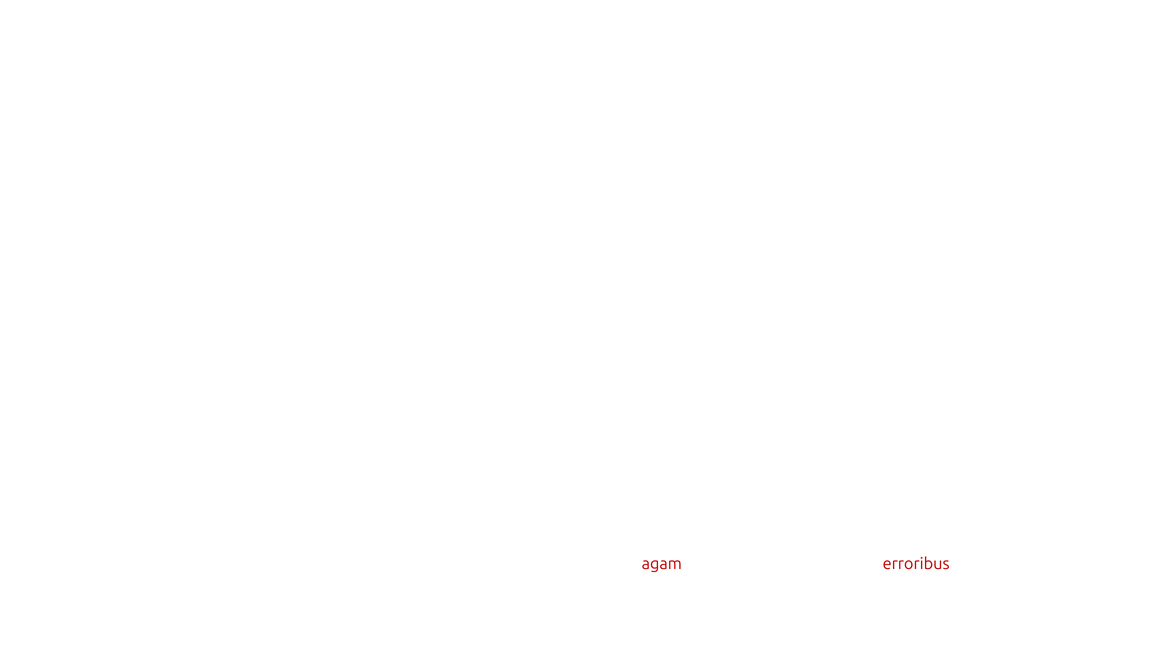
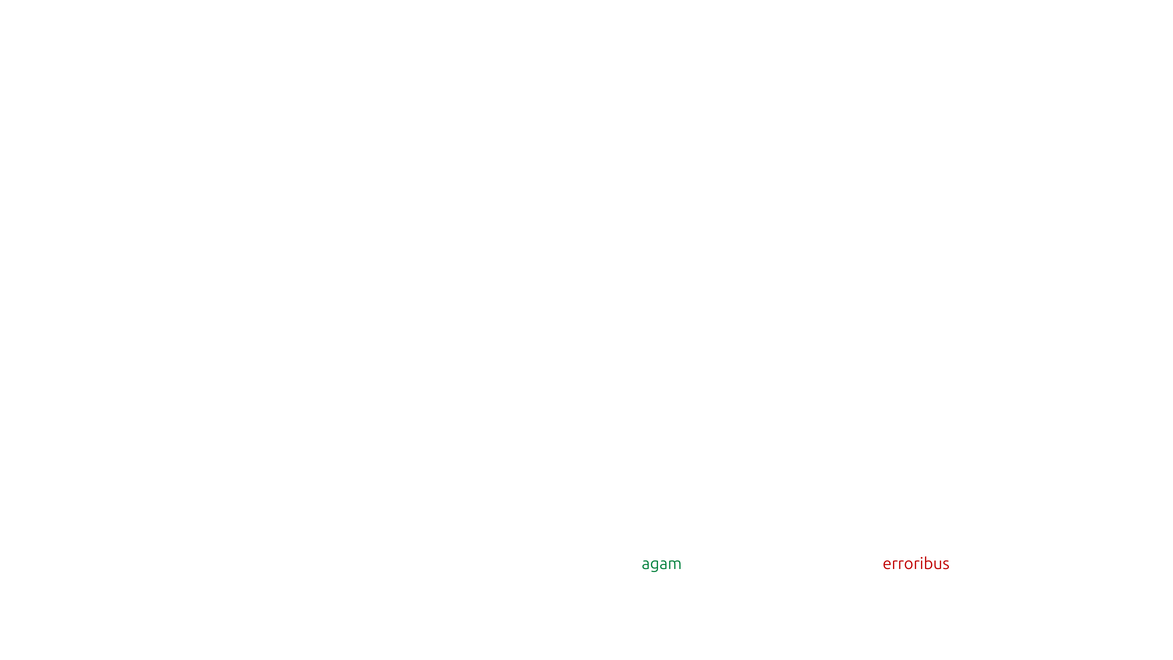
agam colour: red -> green (662, 564)
